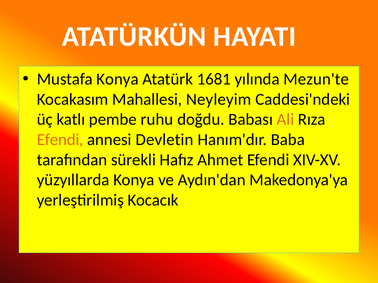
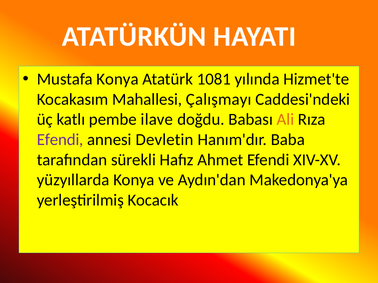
1681: 1681 -> 1081 (214, 79)
Mezun'te: Mezun'te -> Hizmet'te (316, 79)
Neyleyim: Neyleyim -> Çalışmayı (219, 99)
ruhu: ruhu -> ilave (157, 120)
Efendi colour: orange -> purple (60, 140)
